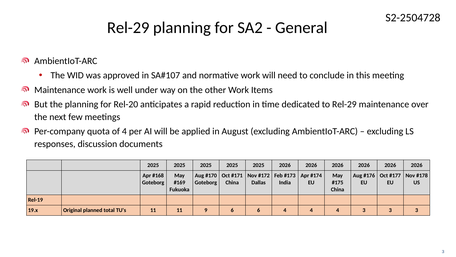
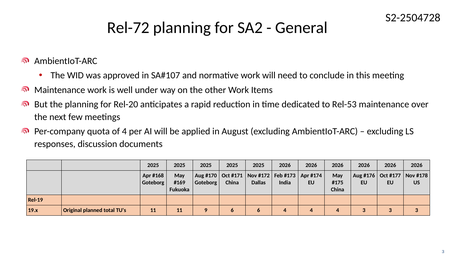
Rel-29: Rel-29 -> Rel-72 (128, 28)
to Rel-29: Rel-29 -> Rel-53 (344, 104)
